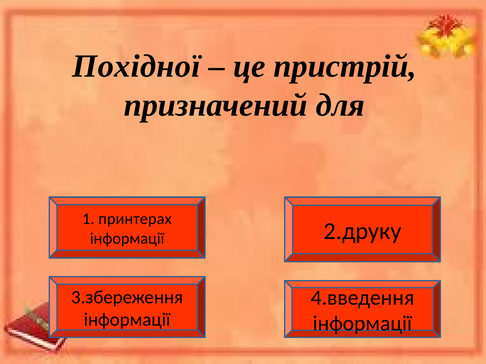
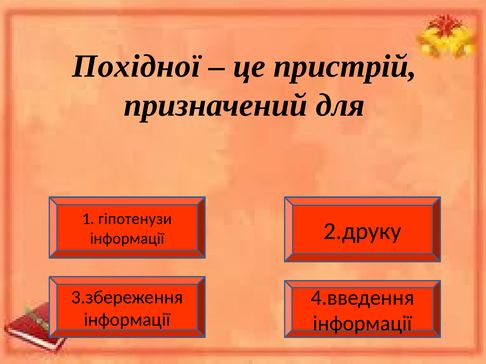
принтерах: принтерах -> гіпотенузи (135, 219)
